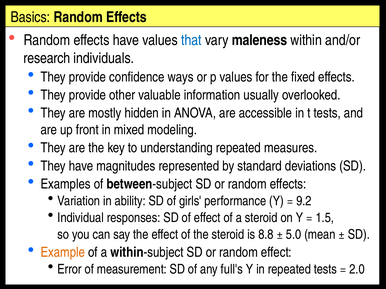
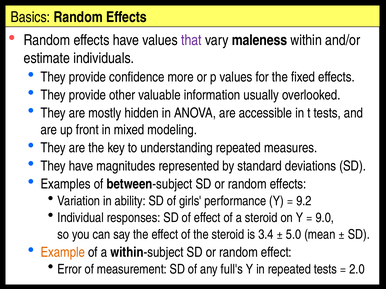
that colour: blue -> purple (191, 40)
research: research -> estimate (47, 58)
ways: ways -> more (181, 77)
1.5: 1.5 -> 9.0 (325, 218)
8.8: 8.8 -> 3.4 (266, 235)
